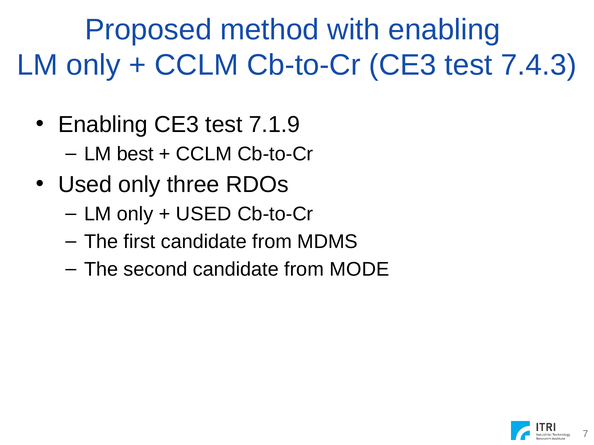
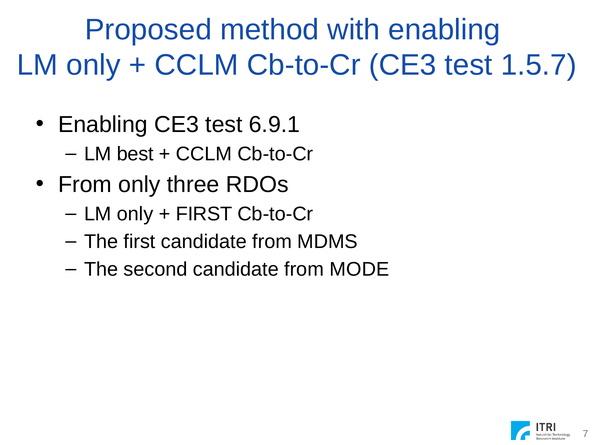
7.4.3: 7.4.3 -> 1.5.7 (539, 65)
7.1.9: 7.1.9 -> 6.9.1 (274, 125)
Used: Used -> From (85, 185)
USED: USED -> FIRST (204, 214)
